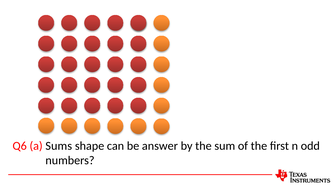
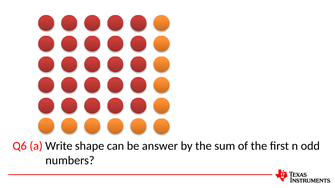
Sums: Sums -> Write (59, 146)
